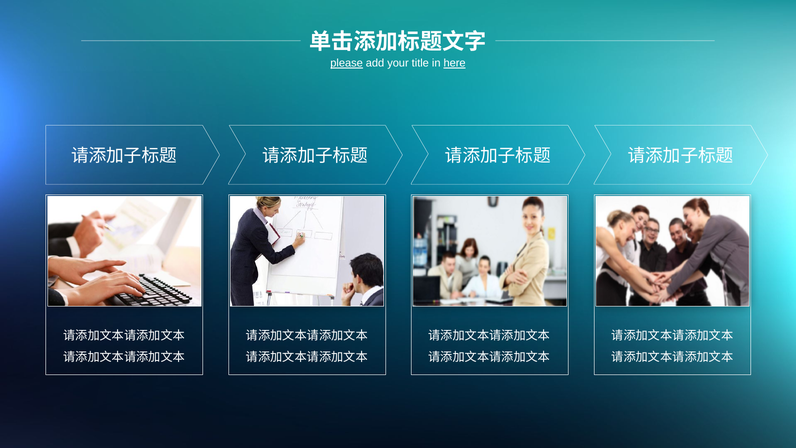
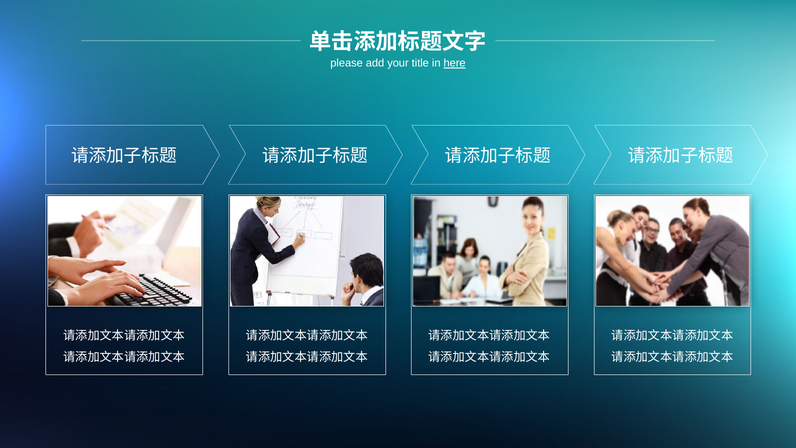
please underline: present -> none (347, 63)
